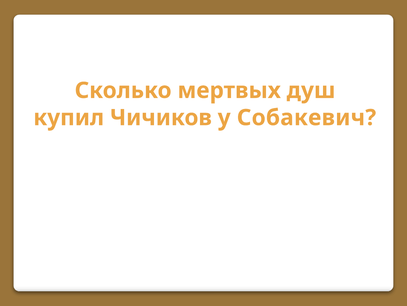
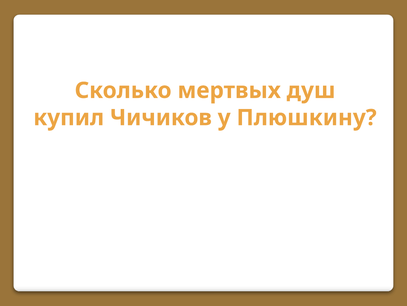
Собакевич: Собакевич -> Плюшкину (307, 117)
